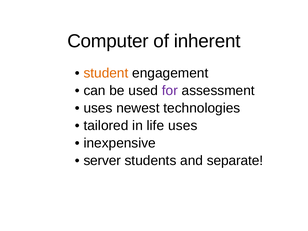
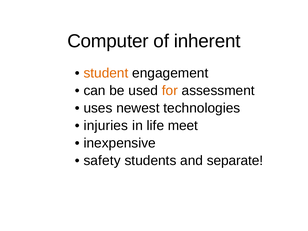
for colour: purple -> orange (170, 91)
tailored: tailored -> injuries (106, 126)
life uses: uses -> meet (183, 126)
server: server -> safety (102, 161)
